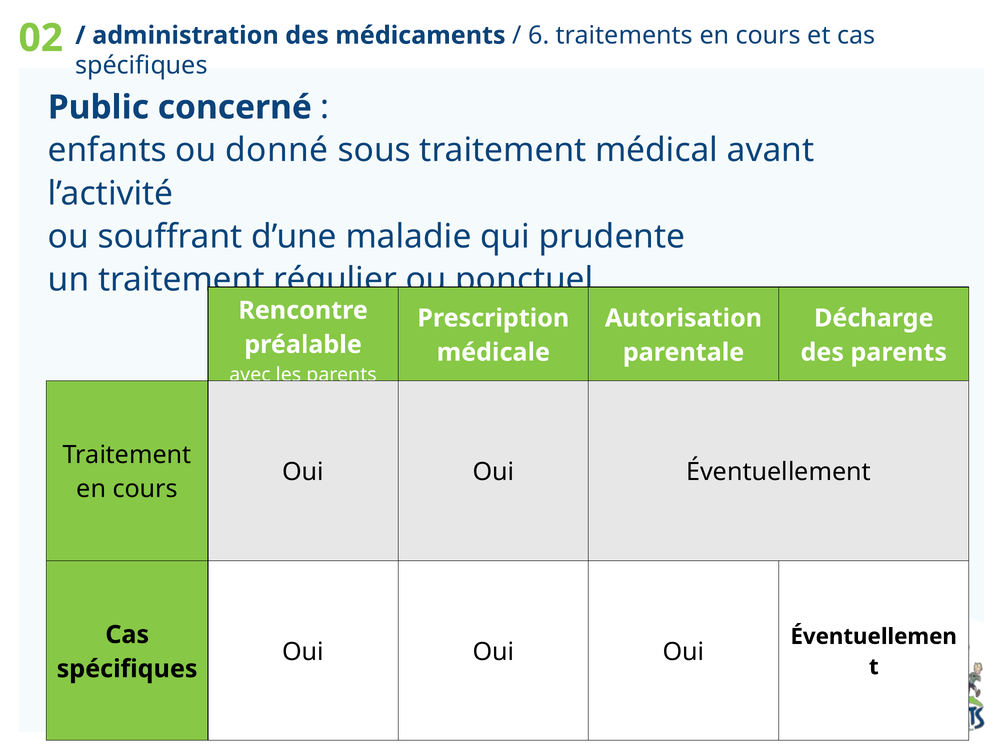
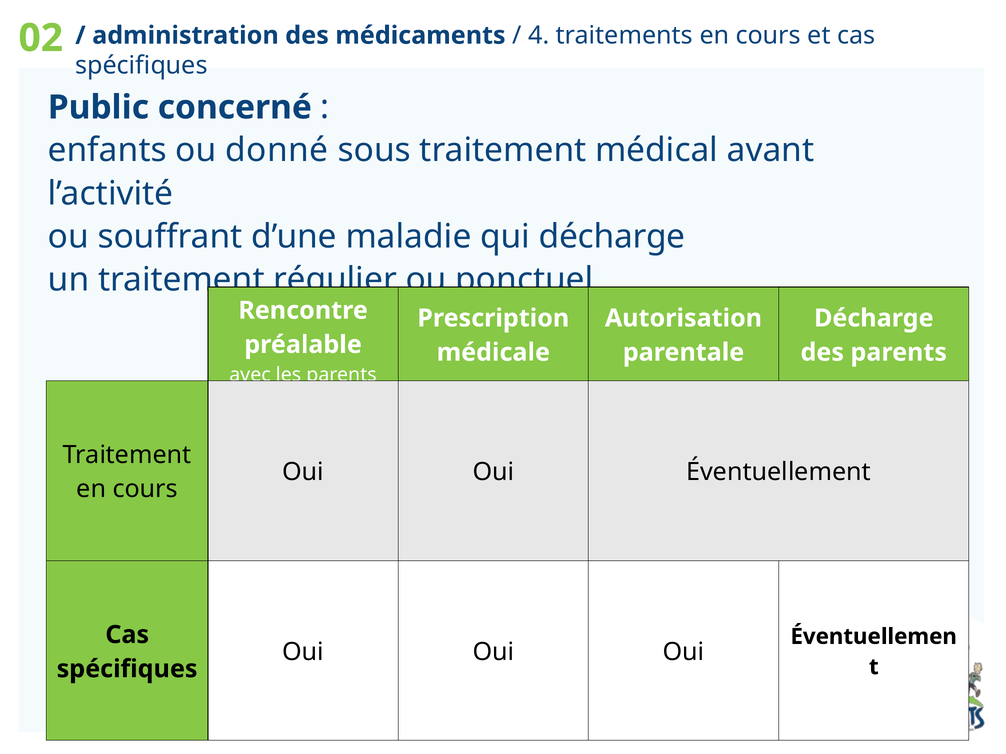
6: 6 -> 4 (539, 35)
qui prudente: prudente -> décharge (612, 237)
